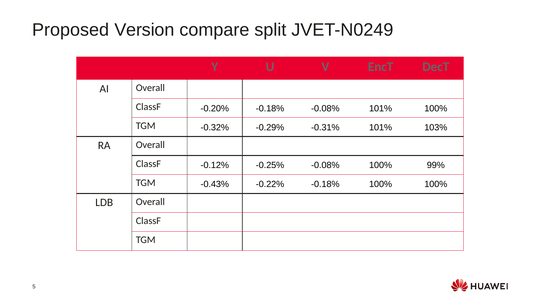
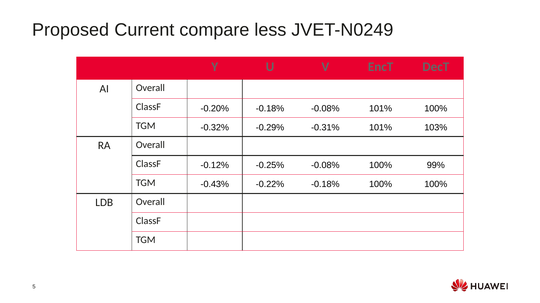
Version: Version -> Current (144, 30)
split: split -> less (270, 30)
